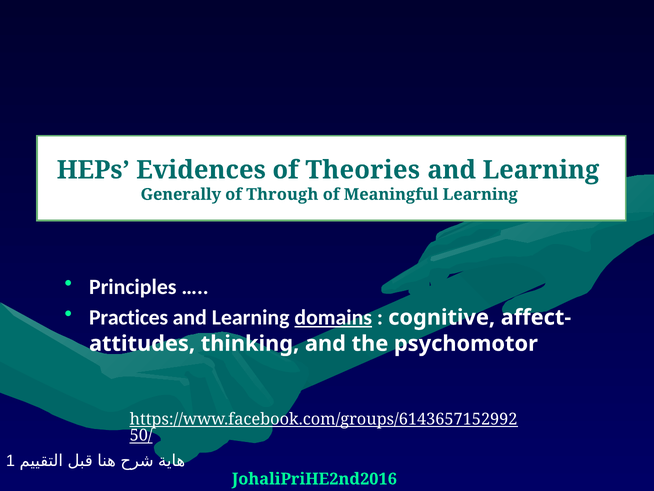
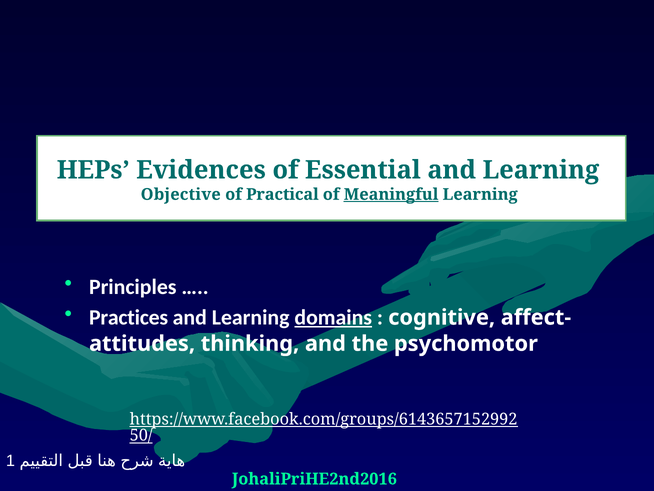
Theories: Theories -> Essential (363, 170)
Generally: Generally -> Objective (181, 194)
Through: Through -> Practical (282, 194)
Meaningful underline: none -> present (391, 194)
